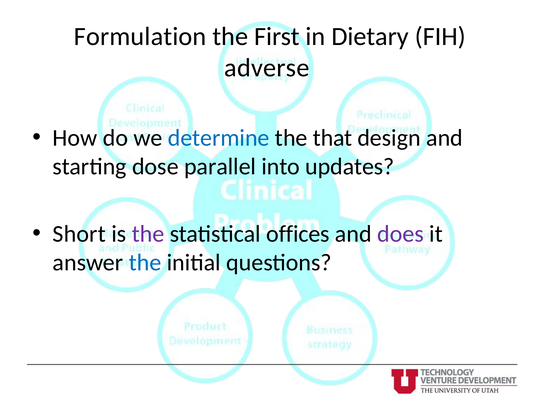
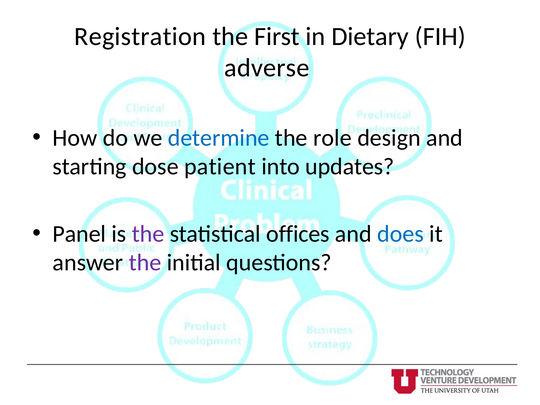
Formulation: Formulation -> Registration (140, 36)
that: that -> role (332, 138)
parallel: parallel -> patient (220, 167)
Short: Short -> Panel (79, 234)
does colour: purple -> blue (400, 234)
the colour: blue -> purple (145, 263)
